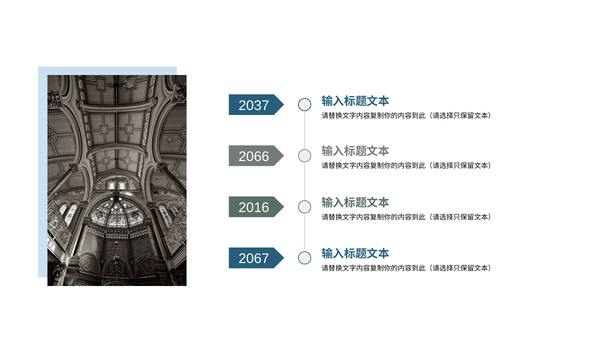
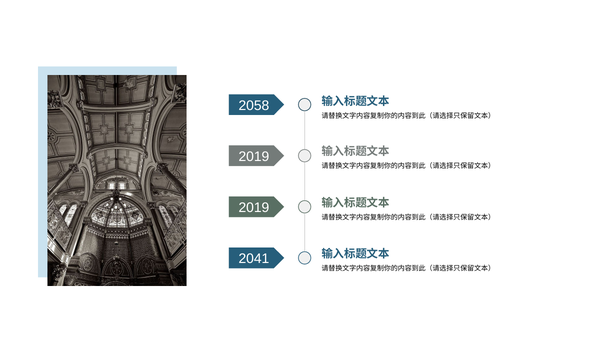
2037: 2037 -> 2058 (254, 106)
2066: 2066 -> 2019 (254, 157)
2016: 2016 -> 2019 (254, 208)
2067: 2067 -> 2041 (254, 259)
